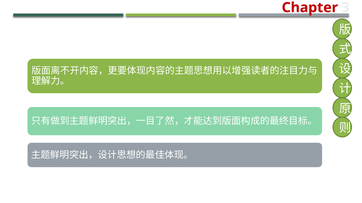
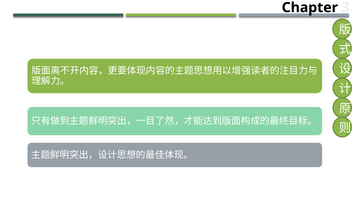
Chapter colour: red -> black (310, 8)
